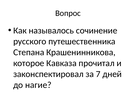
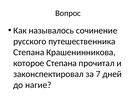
которое Кавказа: Кавказа -> Степана (62, 63)
